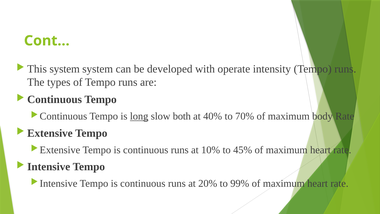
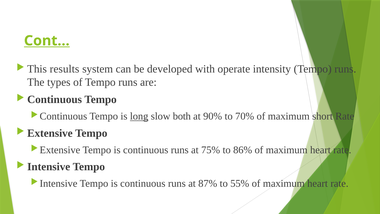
Cont… underline: none -> present (47, 41)
This system: system -> results (64, 69)
40%: 40% -> 90% (213, 116)
body: body -> short (322, 116)
10%: 10% -> 75% (211, 150)
45%: 45% -> 86% (243, 150)
20%: 20% -> 87% (208, 183)
99%: 99% -> 55% (240, 183)
